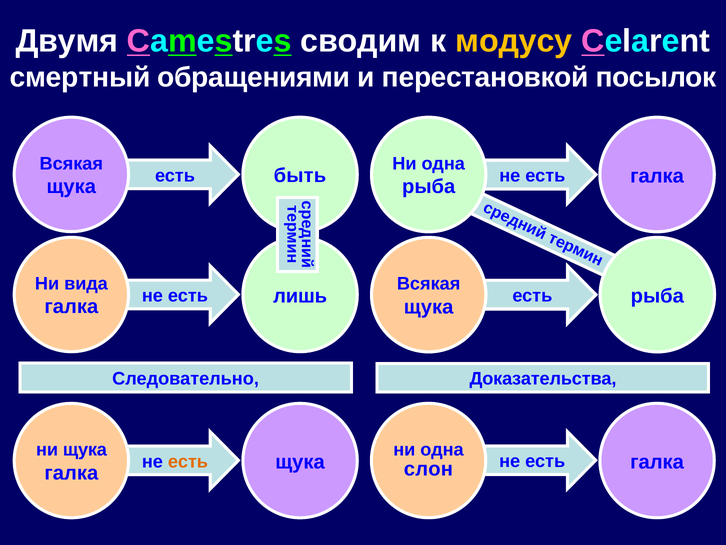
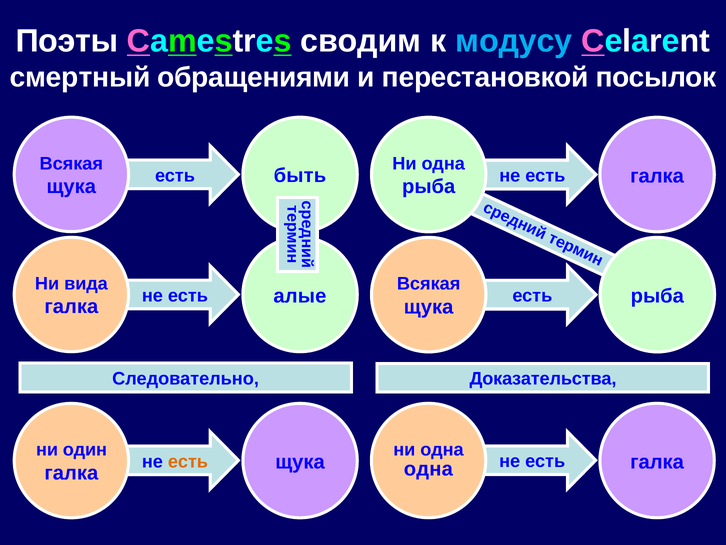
Двумя: Двумя -> Поэты (67, 41)
модусу colour: yellow -> light blue (514, 41)
лишь: лишь -> алые (300, 296)
ни щука: щука -> один (85, 449)
слон: слон -> одна (428, 469)
